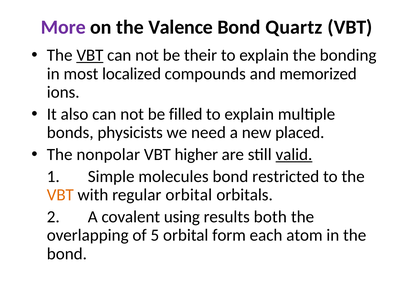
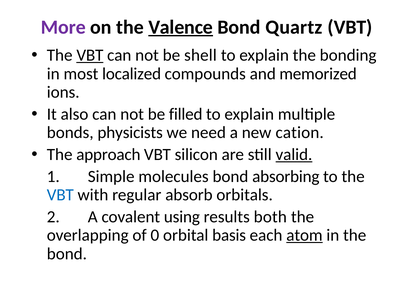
Valence underline: none -> present (181, 27)
their: their -> shell (200, 55)
placed: placed -> cation (300, 132)
nonpolar: nonpolar -> approach (108, 154)
higher: higher -> silicon (196, 154)
restricted: restricted -> absorbing (286, 176)
VBT colour: orange -> blue (60, 195)
regular orbital: orbital -> absorb (189, 195)
5: 5 -> 0 (155, 235)
form: form -> basis (229, 235)
atom underline: none -> present (304, 235)
